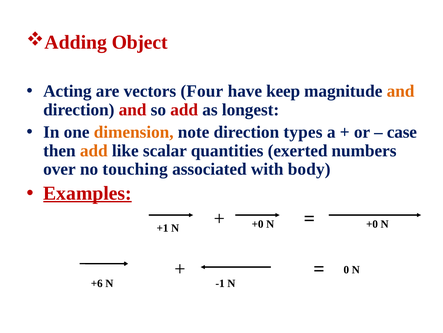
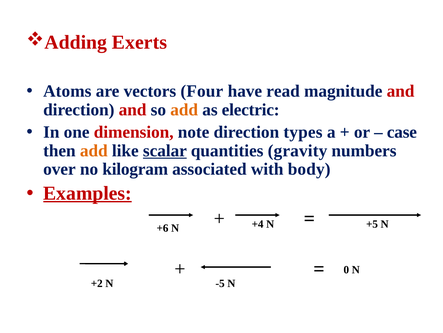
Object: Object -> Exerts (140, 42)
Acting: Acting -> Atoms (67, 91)
keep: keep -> read (283, 91)
and colour: orange -> red (401, 91)
add colour: red -> orange (184, 110)
longest: longest -> electric (251, 110)
dimension colour: orange -> red (134, 132)
scalar underline: none -> present (165, 150)
exerted: exerted -> gravity (298, 150)
touching: touching -> kilogram (135, 169)
+1: +1 -> +6 (163, 228)
+0: +0 -> +4 (258, 224)
+0: +0 -> +5 (372, 224)
+6: +6 -> +2 (97, 283)
-1: -1 -> -5 (220, 283)
